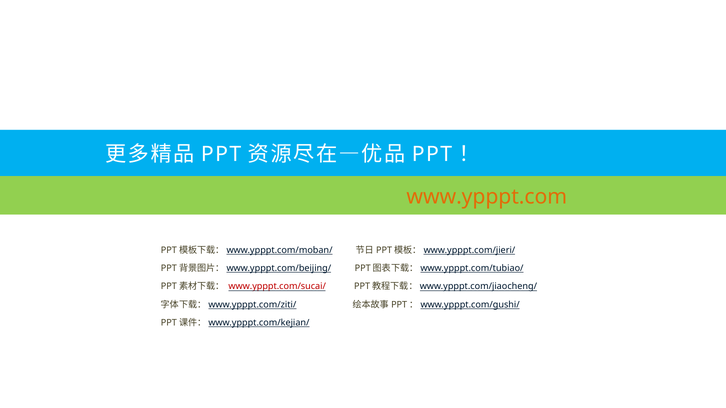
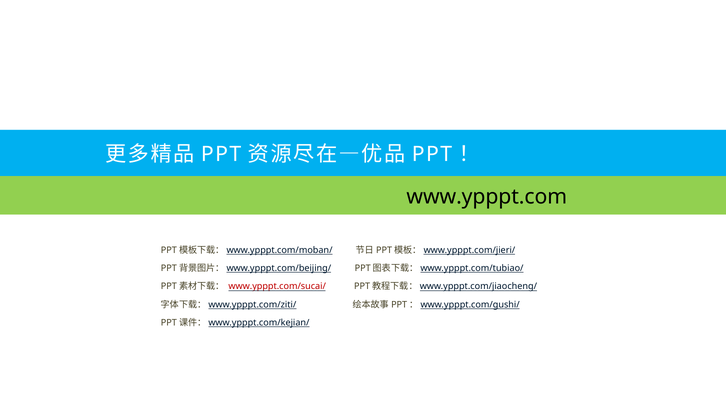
www.ypppt.com colour: orange -> black (487, 197)
